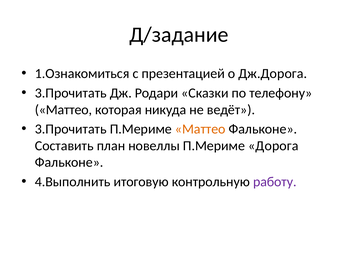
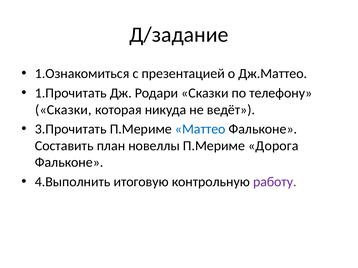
Дж.Дорога: Дж.Дорога -> Дж.Маттео (273, 74)
3.Прочитать: 3.Прочитать -> 1.Прочитать (71, 93)
Маттео: Маттео -> Сказки (63, 110)
Маттео colour: orange -> blue (200, 129)
